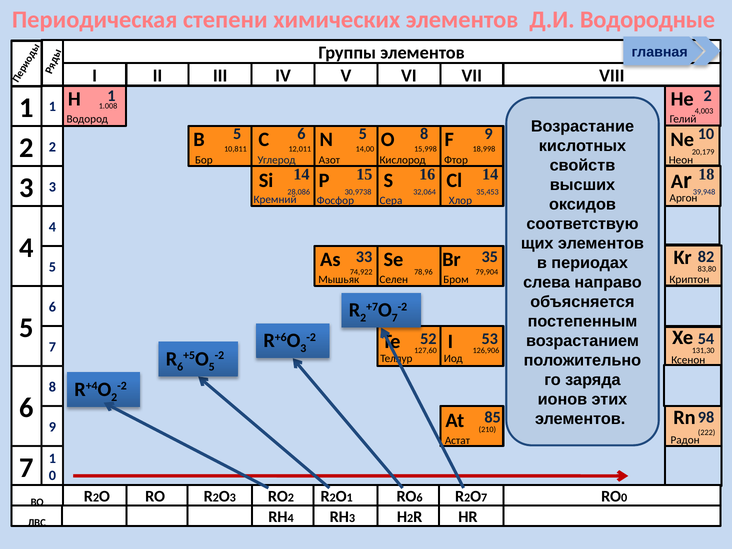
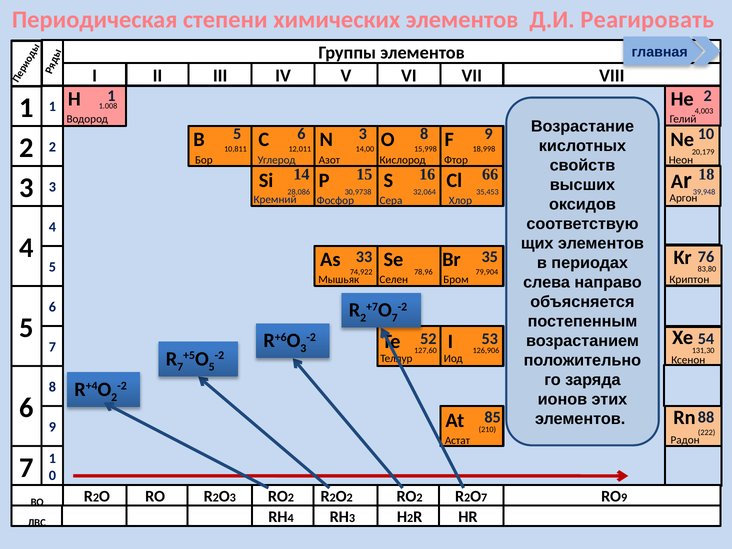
Водородные: Водородные -> Реагировать (647, 20)
6 5: 5 -> 3 (363, 134)
Cl 14: 14 -> 66 (490, 175)
82: 82 -> 76 (706, 257)
6: 6 -> 7 (180, 367)
98: 98 -> 88 (706, 418)
O 1: 1 -> 2 (350, 498)
6: 6 -> 2 (420, 498)
RO 0: 0 -> 9 (624, 498)
